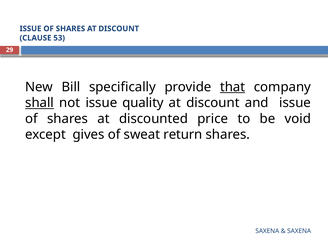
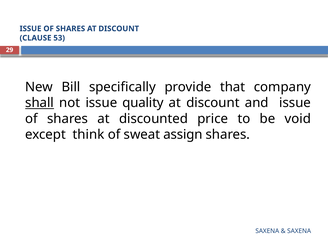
that underline: present -> none (233, 87)
gives: gives -> think (88, 135)
return: return -> assign (183, 135)
